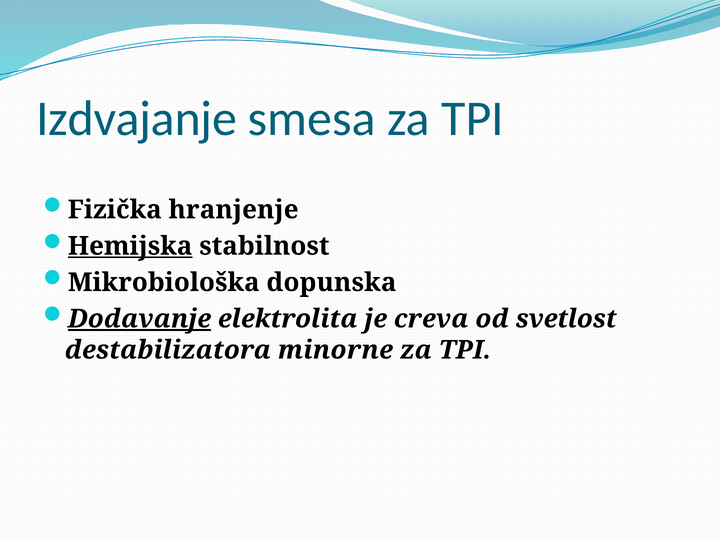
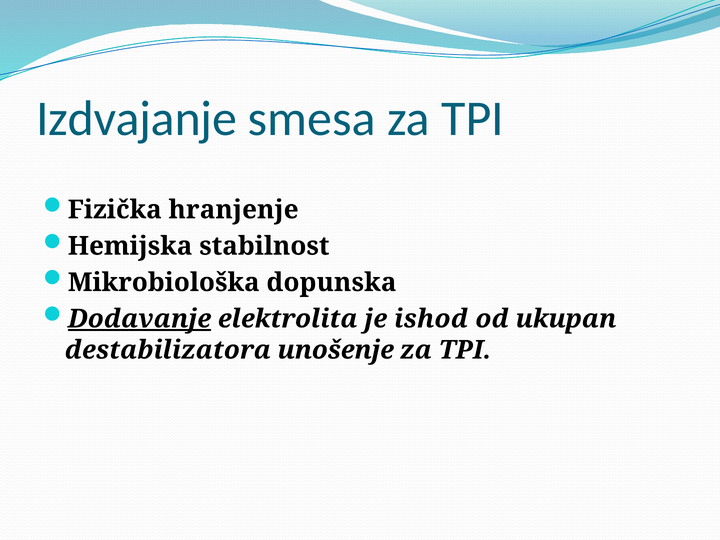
Hemijska underline: present -> none (130, 246)
creva: creva -> ishod (431, 319)
svetlost: svetlost -> ukupan (566, 319)
minorne: minorne -> unošenje (336, 350)
